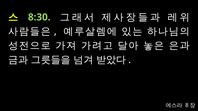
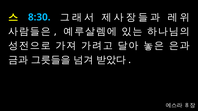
8:30 colour: light green -> light blue (39, 17)
